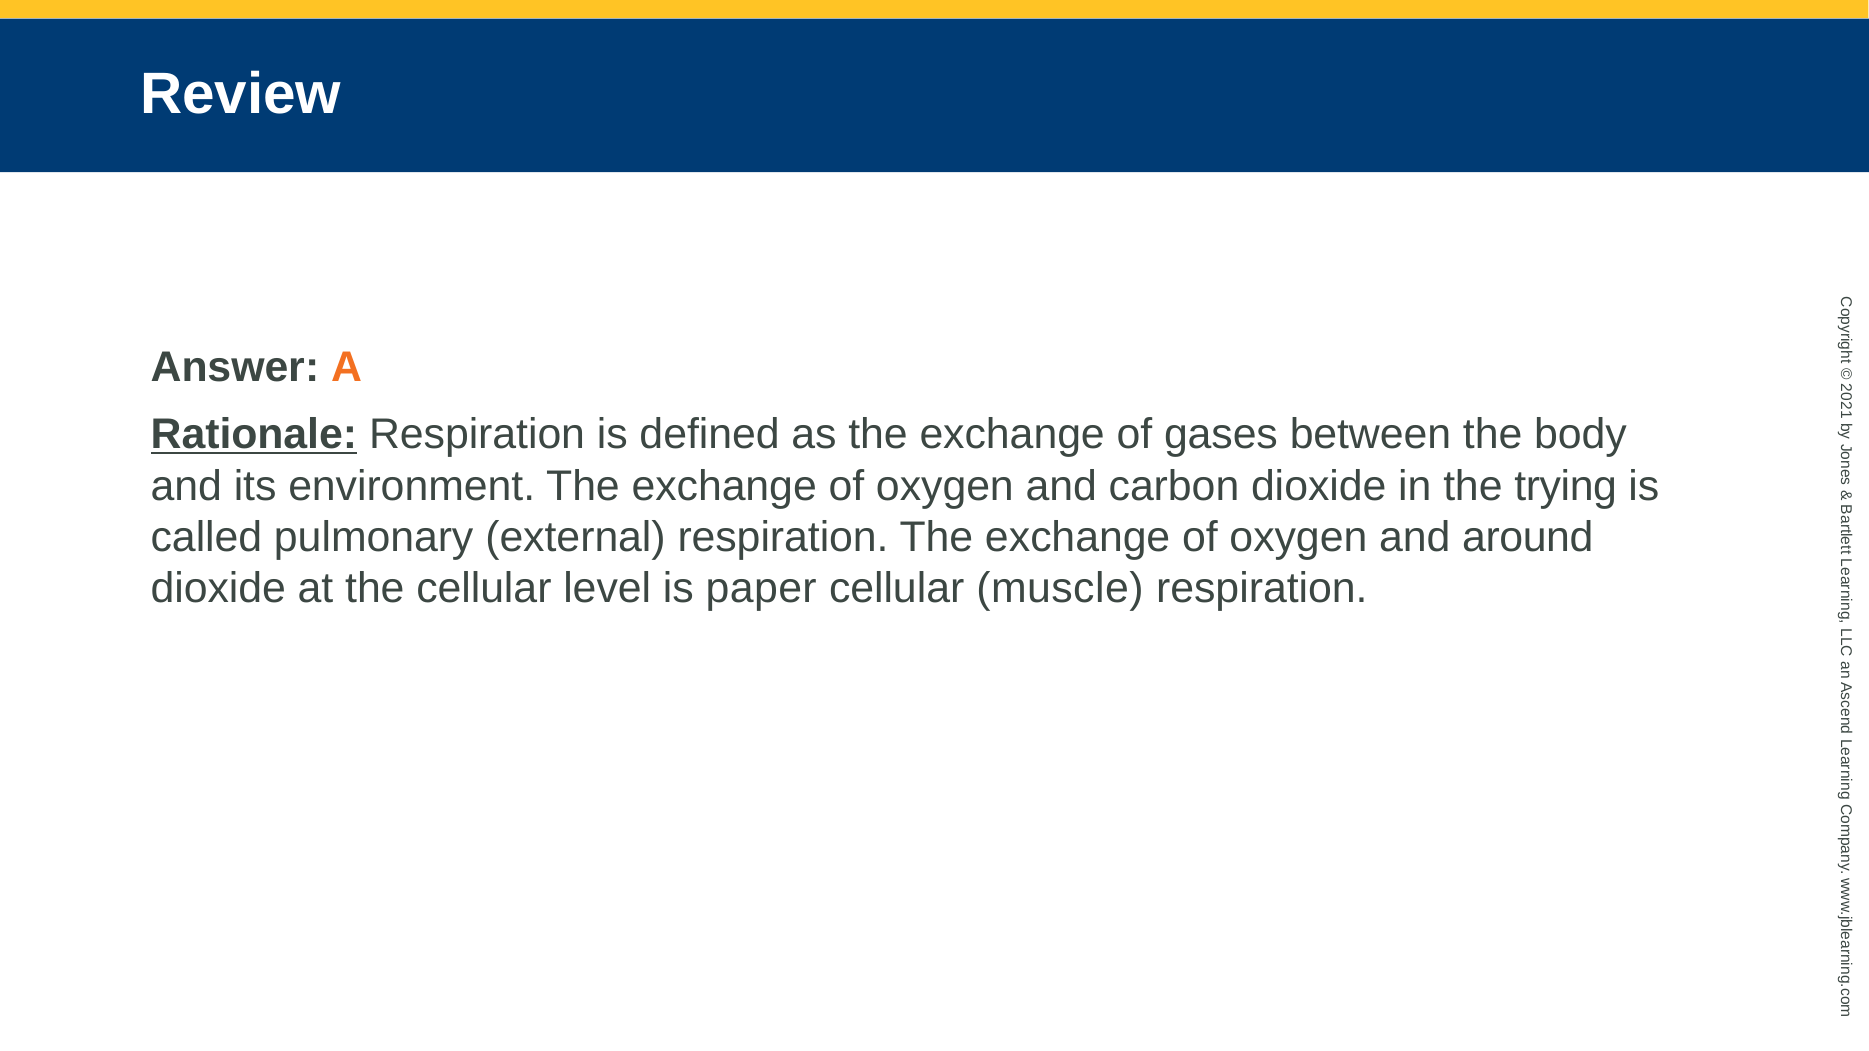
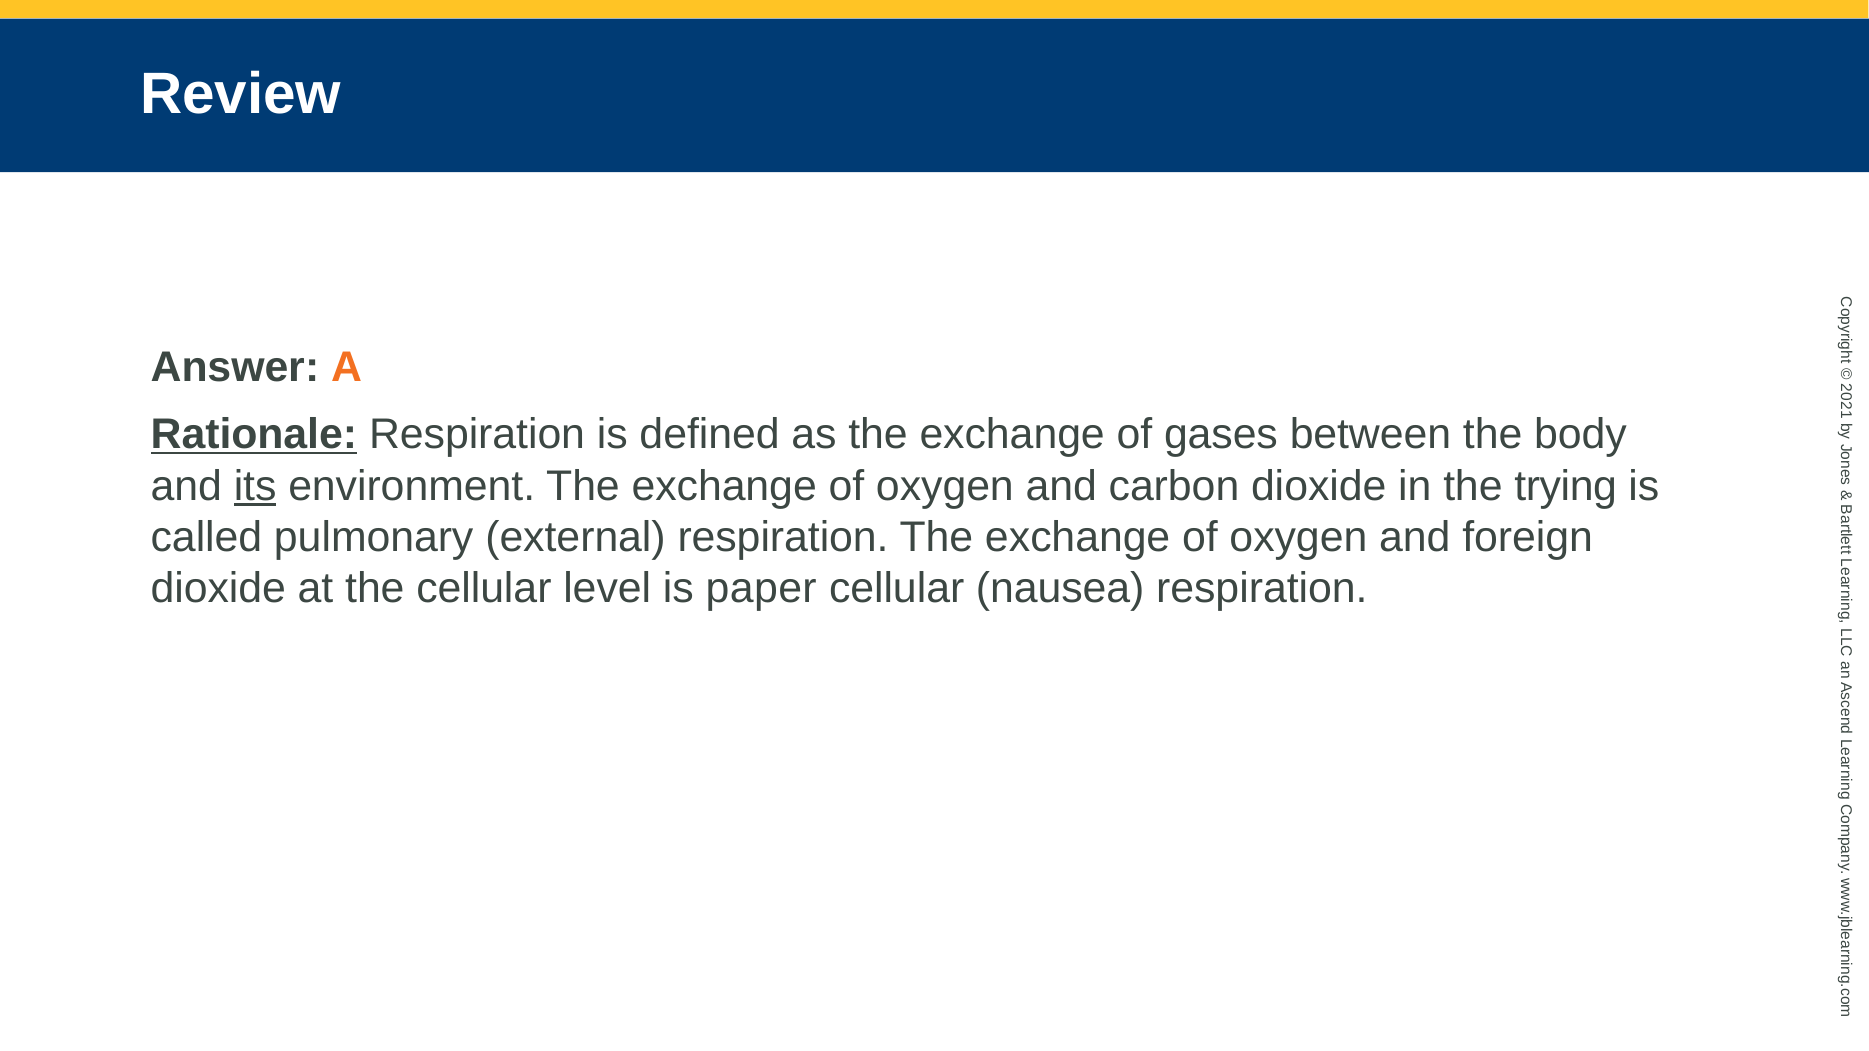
its underline: none -> present (255, 486)
around: around -> foreign (1528, 538)
muscle: muscle -> nausea (1060, 589)
